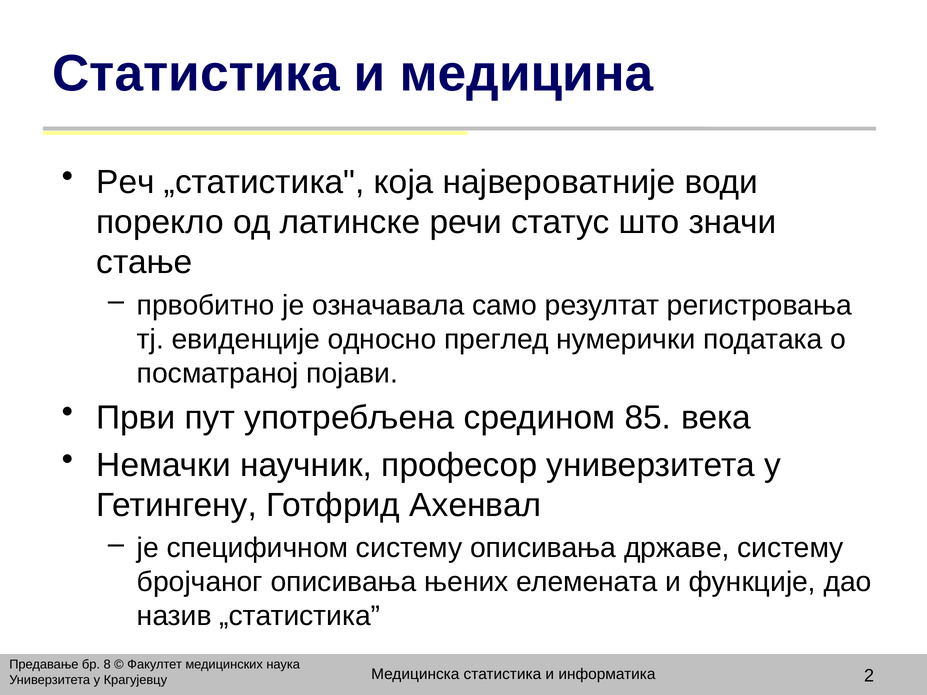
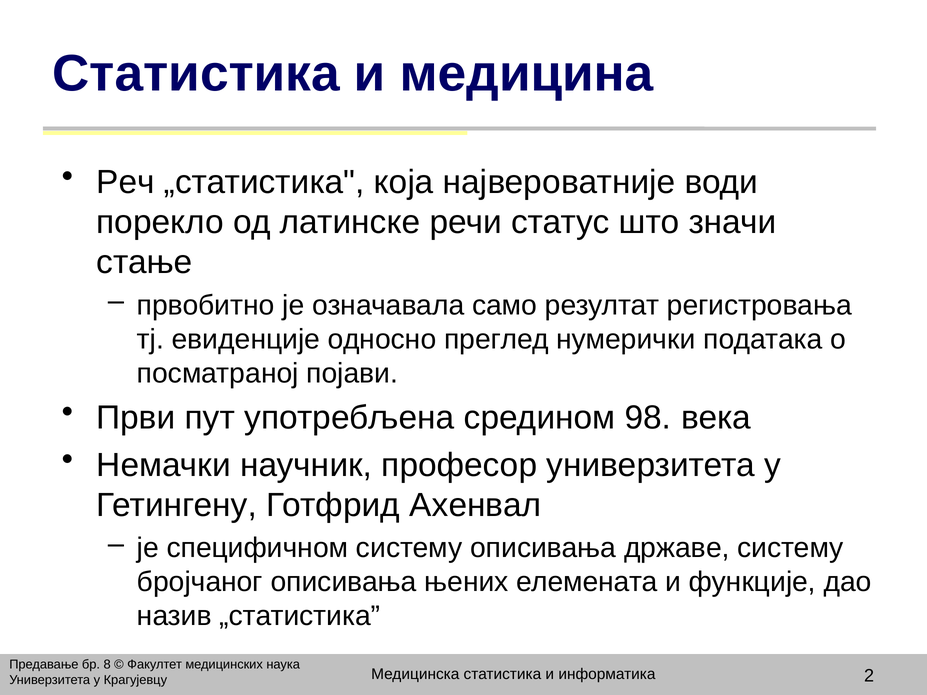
85: 85 -> 98 (648, 418)
